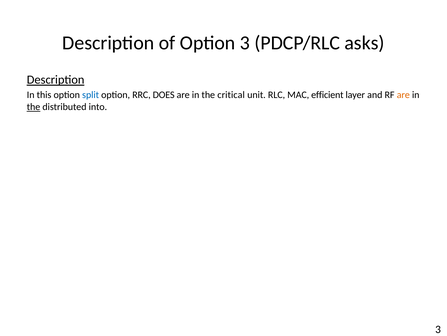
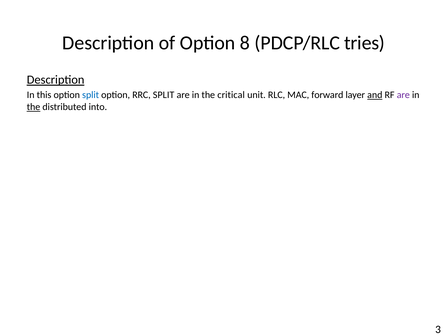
Option 3: 3 -> 8 (245, 43)
asks: asks -> tries (365, 43)
RRC DOES: DOES -> SPLIT (164, 95)
efficient: efficient -> forward (327, 95)
and underline: none -> present (375, 95)
are colour: orange -> purple (403, 95)
